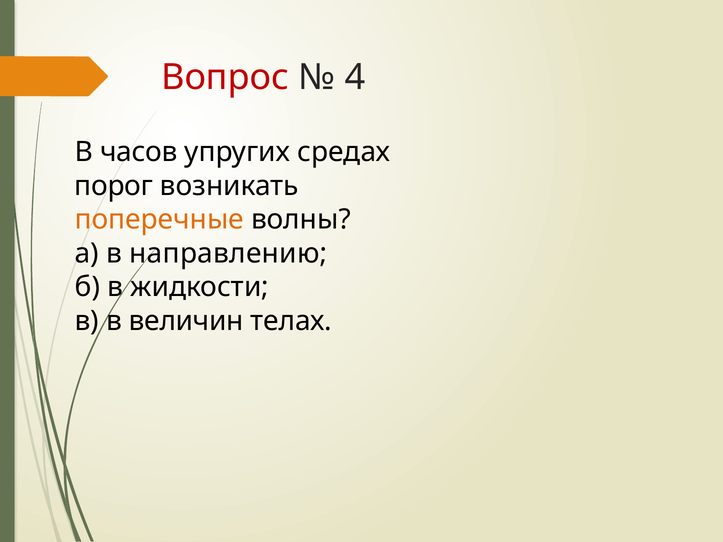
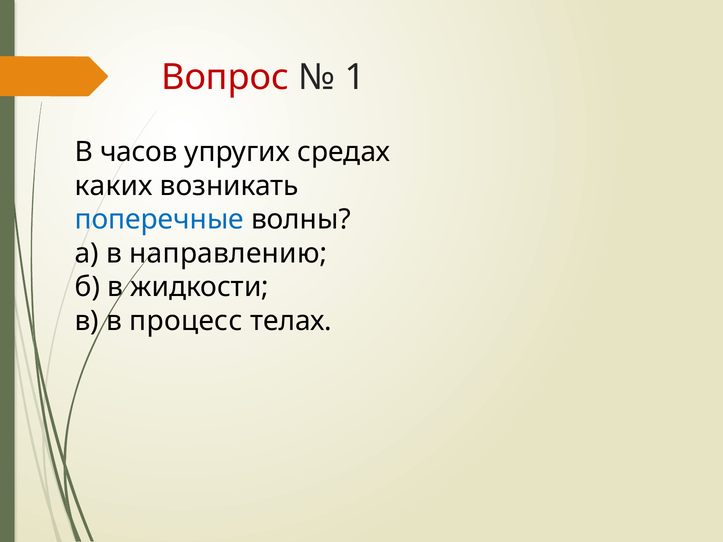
4: 4 -> 1 (355, 77)
порог: порог -> каких (114, 186)
поперечные colour: orange -> blue (159, 220)
величин: величин -> процесс (186, 321)
